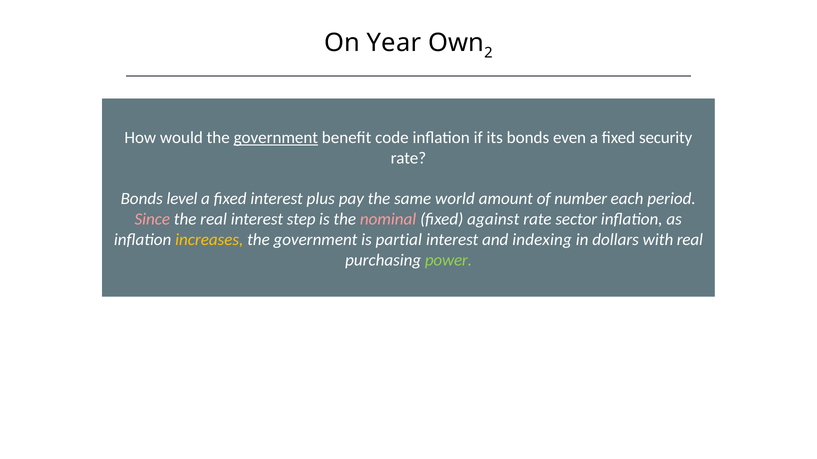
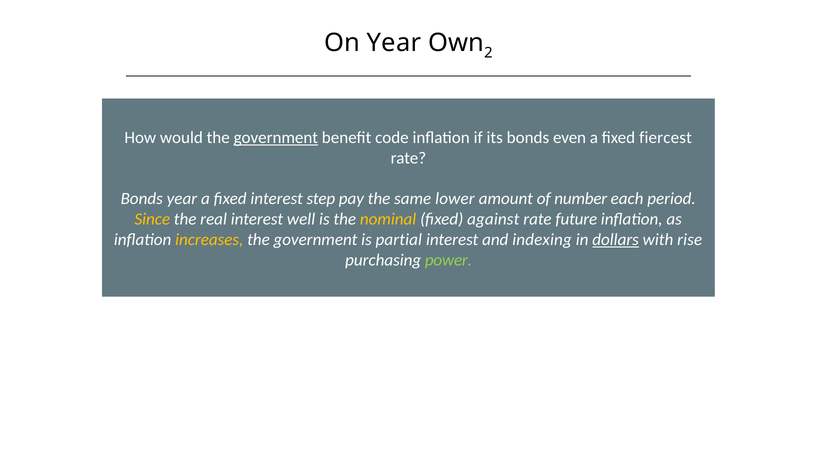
security: security -> fiercest (666, 138)
Bonds level: level -> year (182, 199)
plus: plus -> step (321, 199)
world: world -> lower (455, 199)
Since colour: pink -> yellow (152, 219)
step: step -> well (301, 219)
nominal colour: pink -> yellow (388, 219)
sector: sector -> future (576, 219)
dollars underline: none -> present (616, 240)
with real: real -> rise (690, 240)
